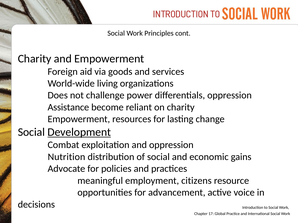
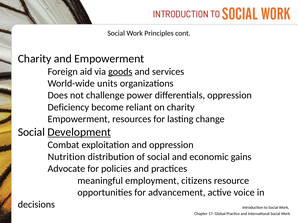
goods underline: none -> present (120, 72)
living: living -> units (107, 84)
Assistance: Assistance -> Deficiency (68, 107)
